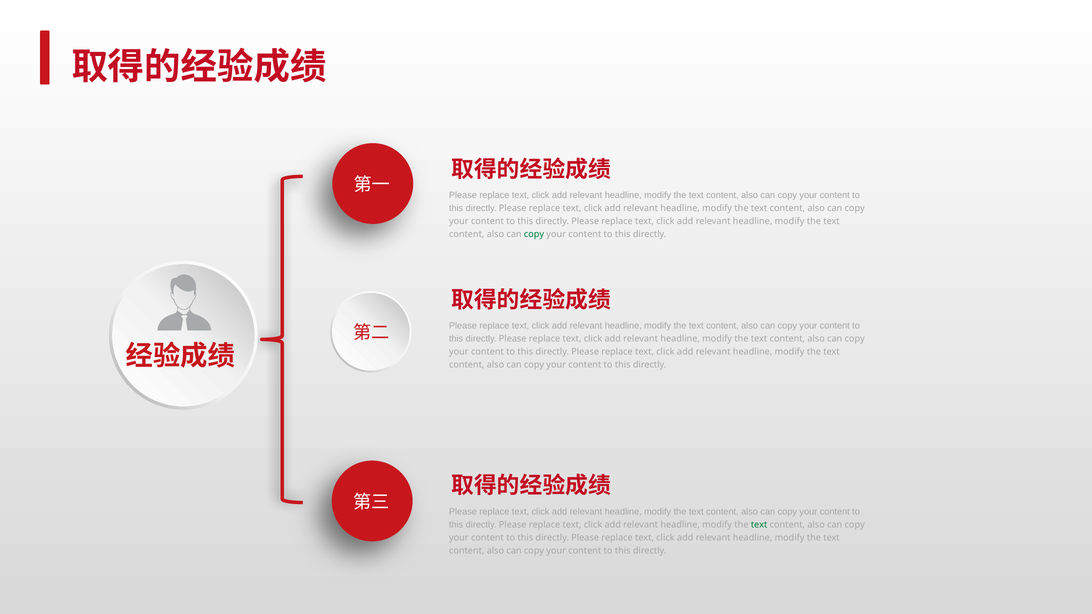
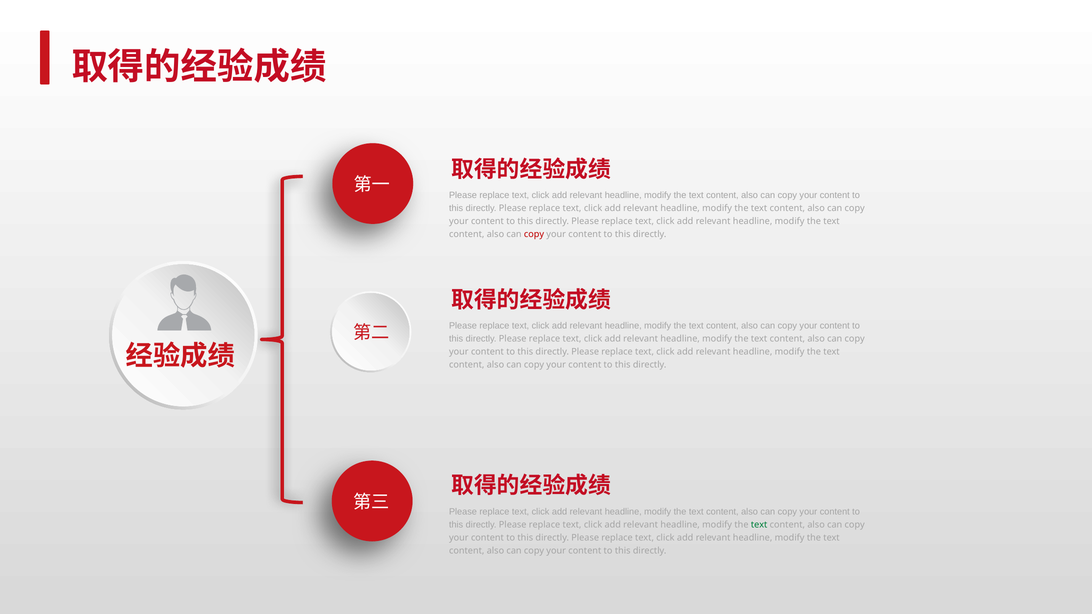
copy colour: green -> red (534, 235)
